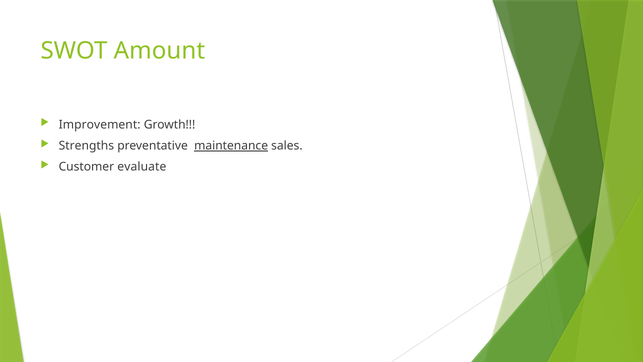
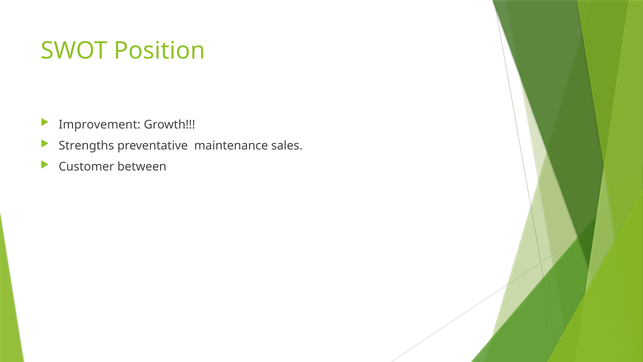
Amount: Amount -> Position (159, 51)
maintenance underline: present -> none (231, 146)
evaluate: evaluate -> between (142, 167)
